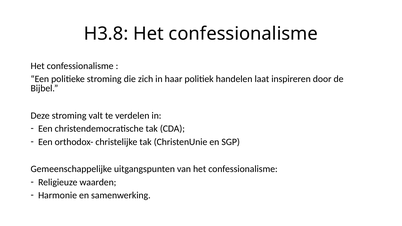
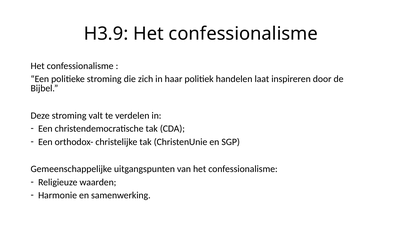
H3.8: H3.8 -> H3.9 (106, 34)
